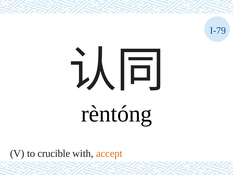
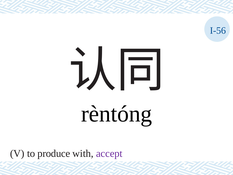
I-79: I-79 -> I-56 (218, 31)
crucible: crucible -> produce (54, 153)
accept colour: orange -> purple (109, 153)
